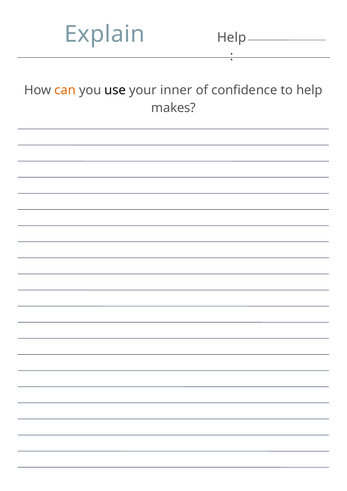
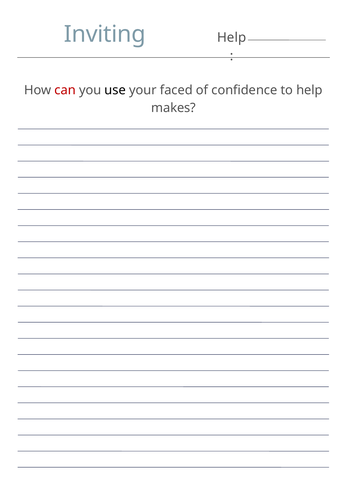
Explain: Explain -> Inviting (105, 34)
can colour: orange -> red (65, 90)
inner: inner -> faced (176, 90)
